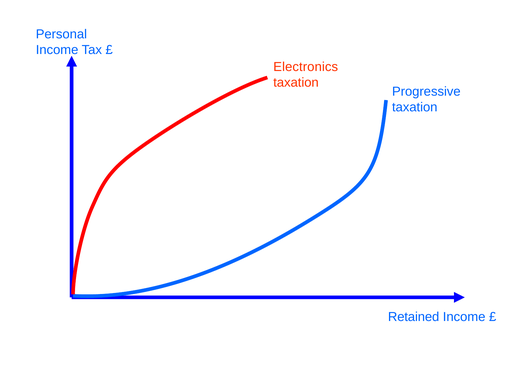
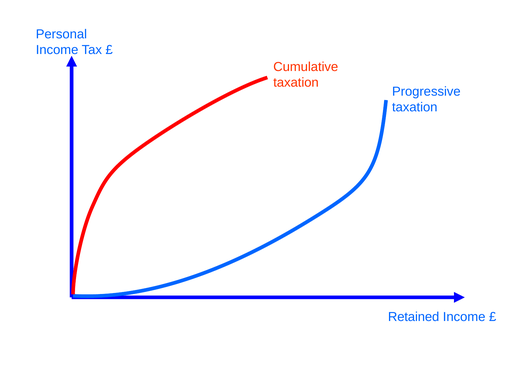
Electronics: Electronics -> Cumulative (306, 67)
